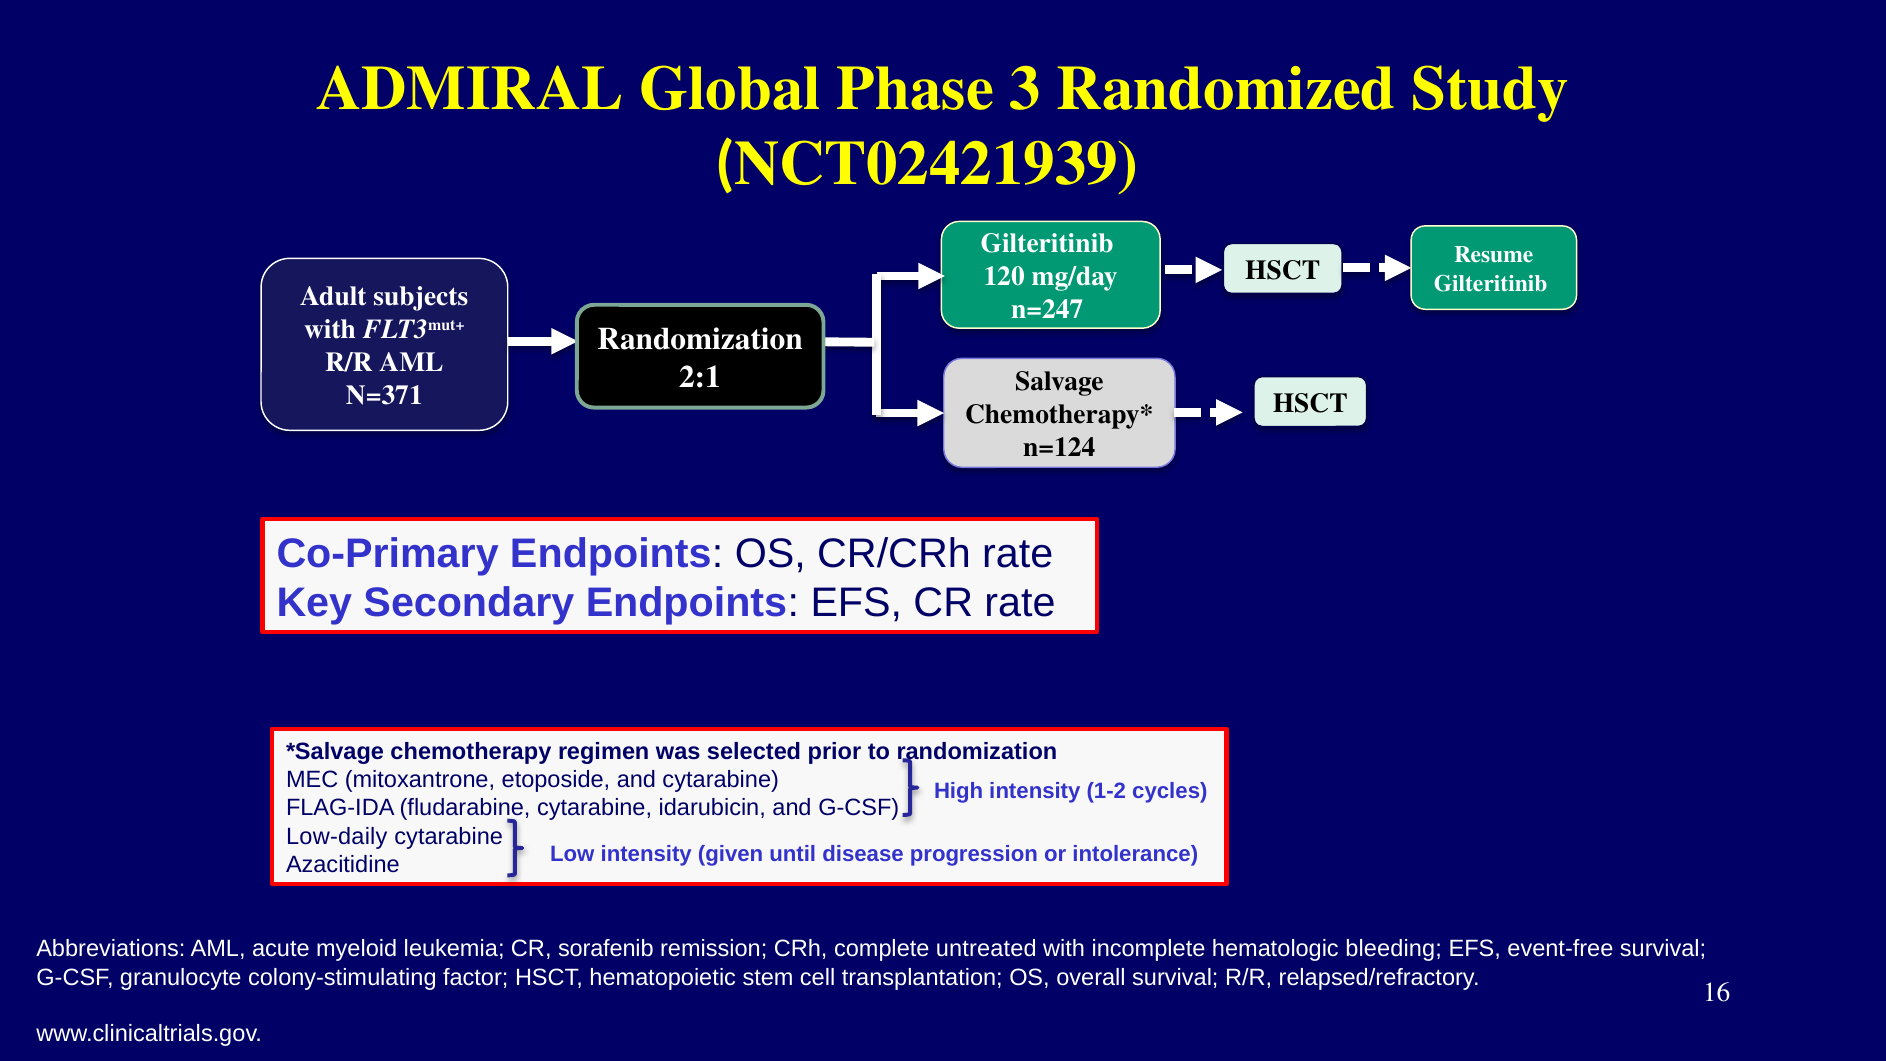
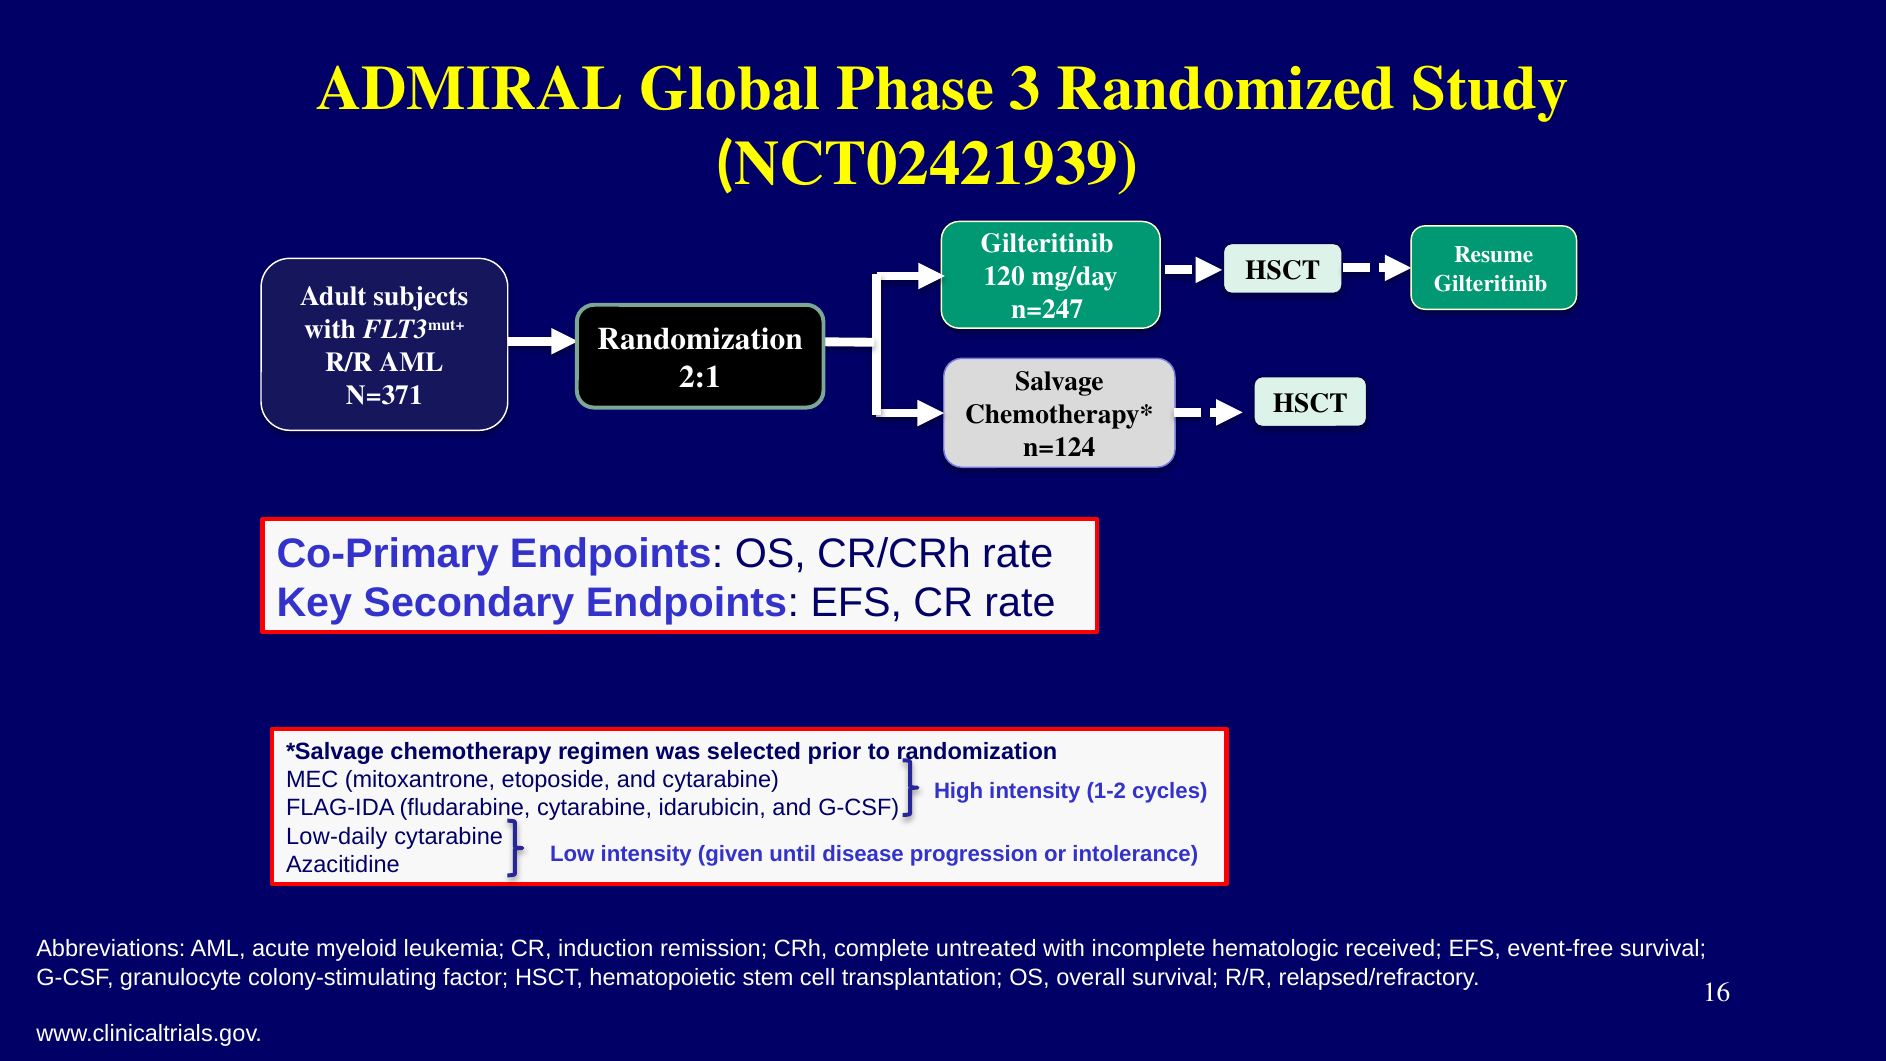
sorafenib: sorafenib -> induction (606, 949)
bleeding: bleeding -> received (1394, 949)
